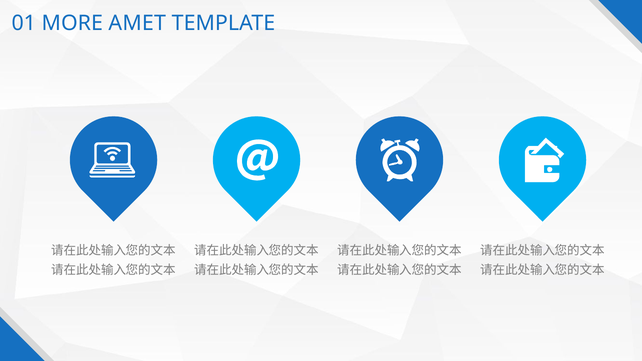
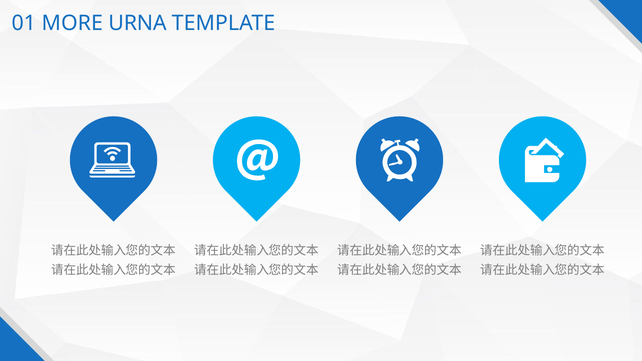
AMET: AMET -> URNA (137, 23)
